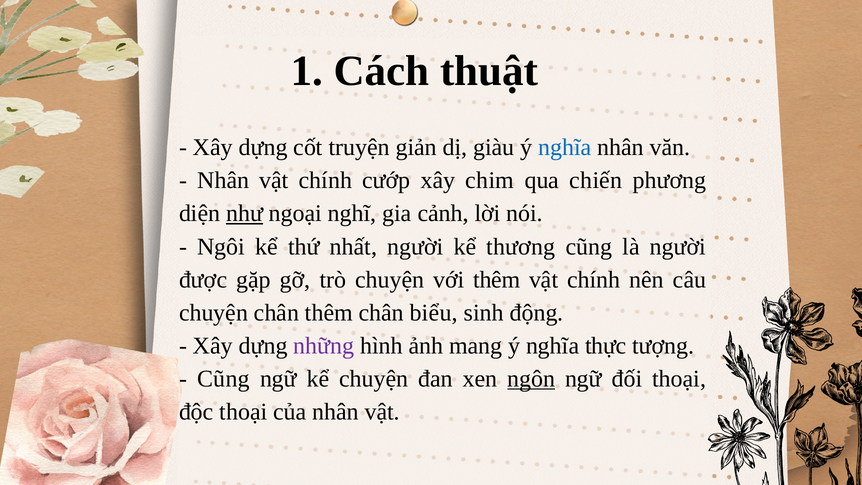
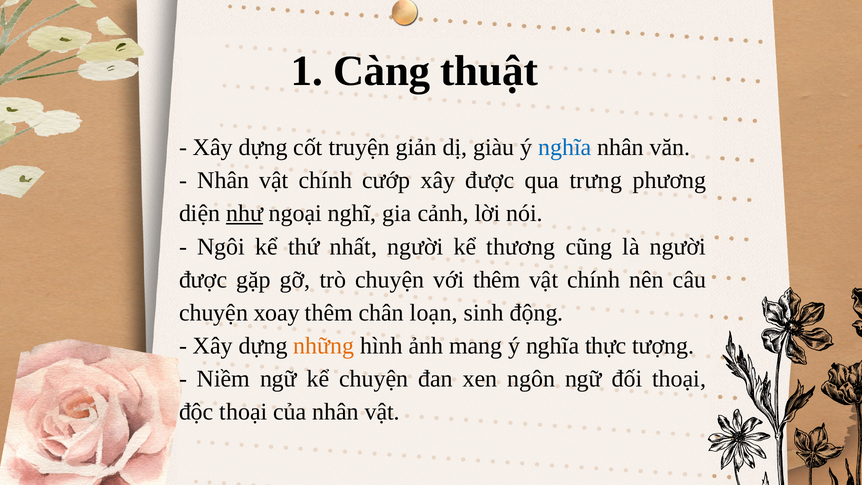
Cách: Cách -> Càng (382, 71)
xây chim: chim -> được (490, 181)
chiến: chiến -> trưng (596, 181)
chuyện chân: chân -> xoay (277, 313)
biểu: biểu -> loạn (434, 313)
những colour: purple -> orange (324, 346)
Cũng: Cũng -> Niềm (224, 379)
ngôn underline: present -> none (531, 379)
